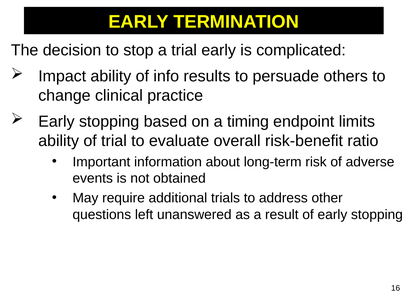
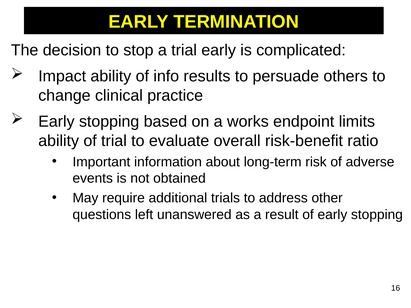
timing: timing -> works (248, 122)
